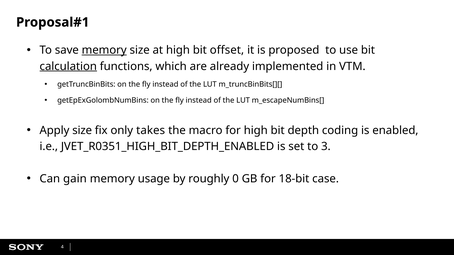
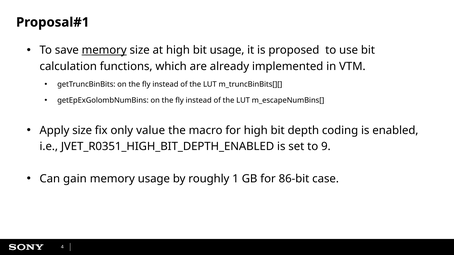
bit offset: offset -> usage (227, 50)
calculation underline: present -> none (68, 66)
takes: takes -> value (151, 131)
3: 3 -> 9 (326, 147)
0: 0 -> 1 (236, 179)
18-bit: 18-bit -> 86-bit (294, 179)
